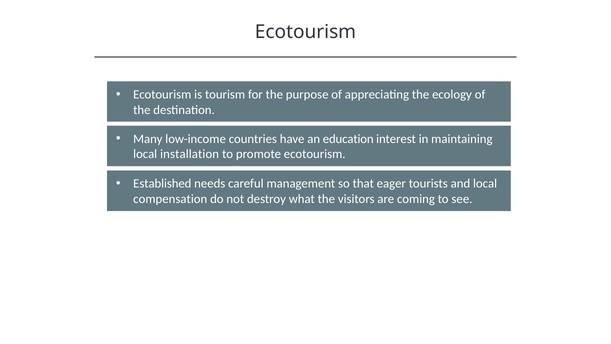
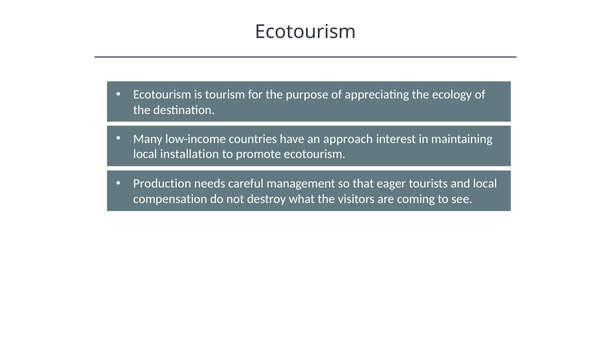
education: education -> approach (348, 139)
Established: Established -> Production (162, 183)
